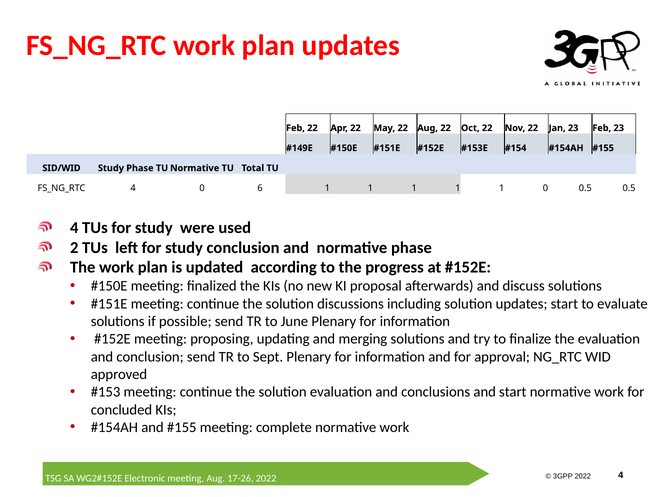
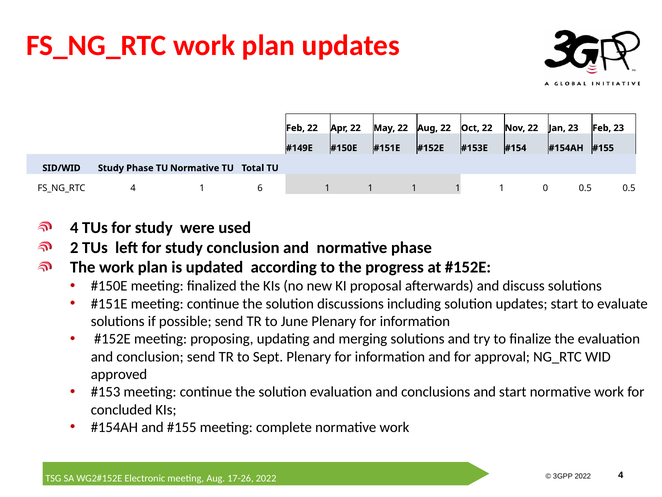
4 0: 0 -> 1 (202, 188)
